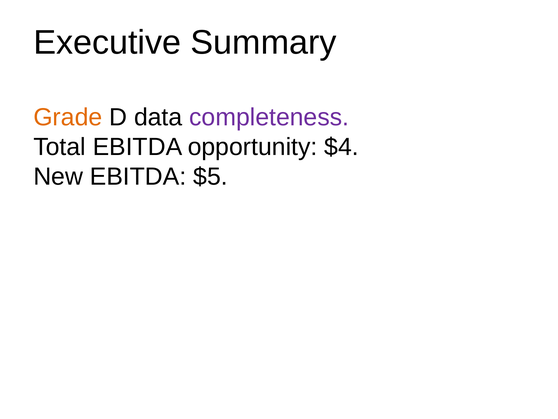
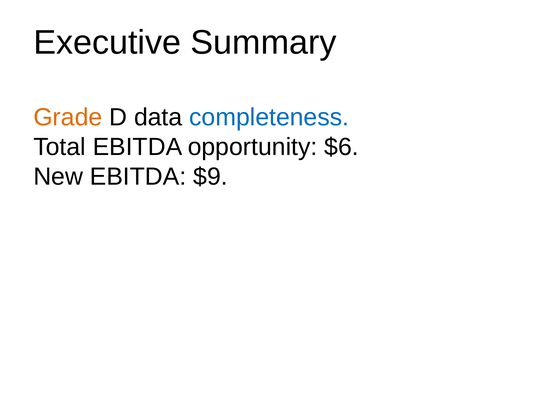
completeness colour: purple -> blue (269, 117)
$4: $4 -> $6 (341, 147)
$5: $5 -> $9 (211, 177)
